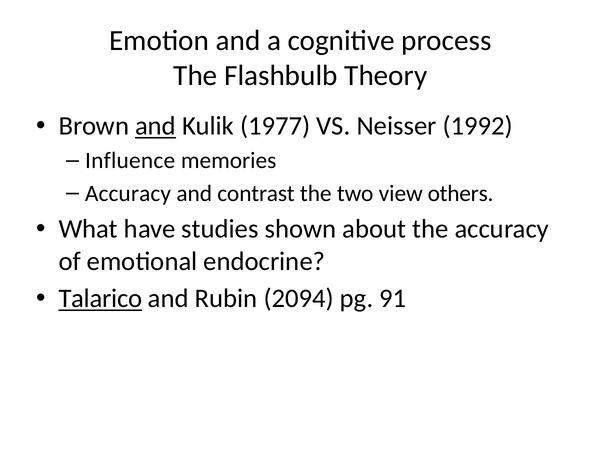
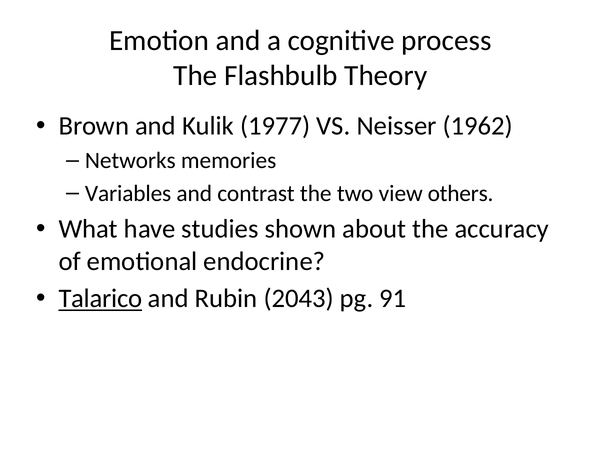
and underline: present -> none (156, 126)
1992: 1992 -> 1962 (478, 126)
Influence: Influence -> Networks (130, 161)
Accuracy: Accuracy -> Variables (128, 193)
2094: 2094 -> 2043 (299, 298)
